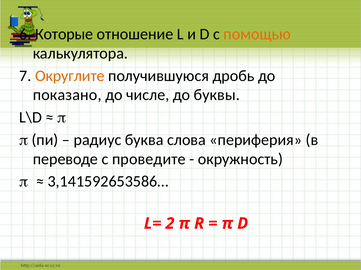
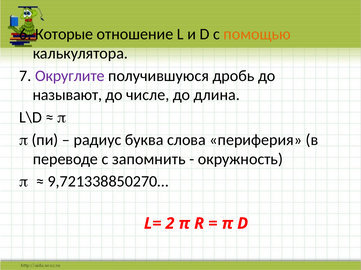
Округлите colour: orange -> purple (70, 76)
показано: показано -> называют (67, 95)
буквы: буквы -> длина (217, 95)
проведите: проведите -> запомнить (149, 159)
3,141592653586…: 3,141592653586… -> 9,721338850270… (108, 182)
